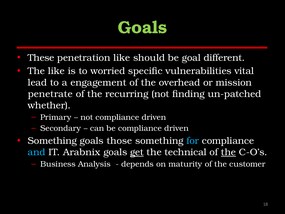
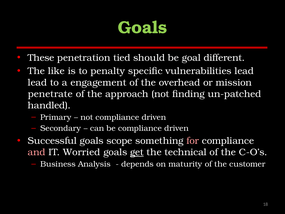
penetration like: like -> tied (122, 58)
worried: worried -> penalty (108, 71)
vulnerabilities vital: vital -> lead (244, 71)
recurring: recurring -> approach (127, 94)
whether: whether -> handled (49, 105)
Something: Something -> Successful (52, 141)
those: those -> scope (119, 141)
for colour: light blue -> pink (193, 141)
and colour: light blue -> pink (37, 152)
Arabnix: Arabnix -> Worried (82, 152)
the underline: present -> none (228, 152)
